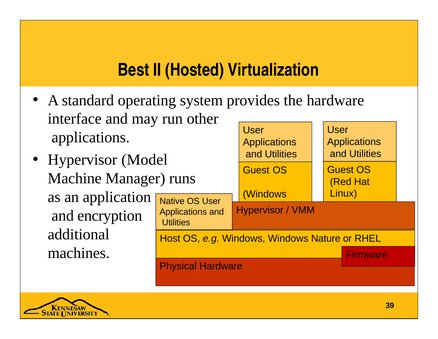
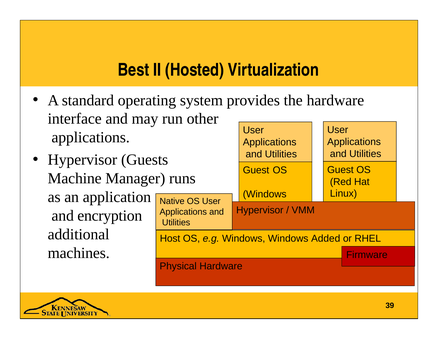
Model: Model -> Guests (145, 160)
Nature: Nature -> Added (326, 238)
